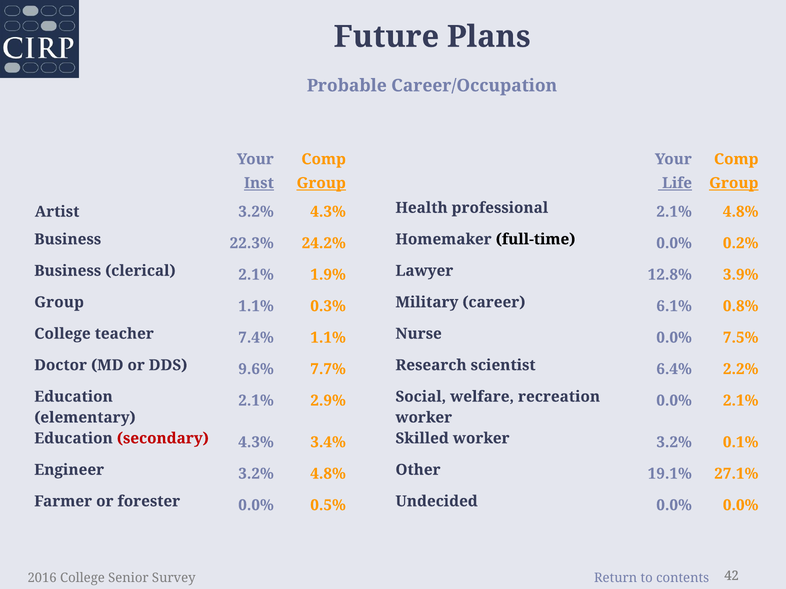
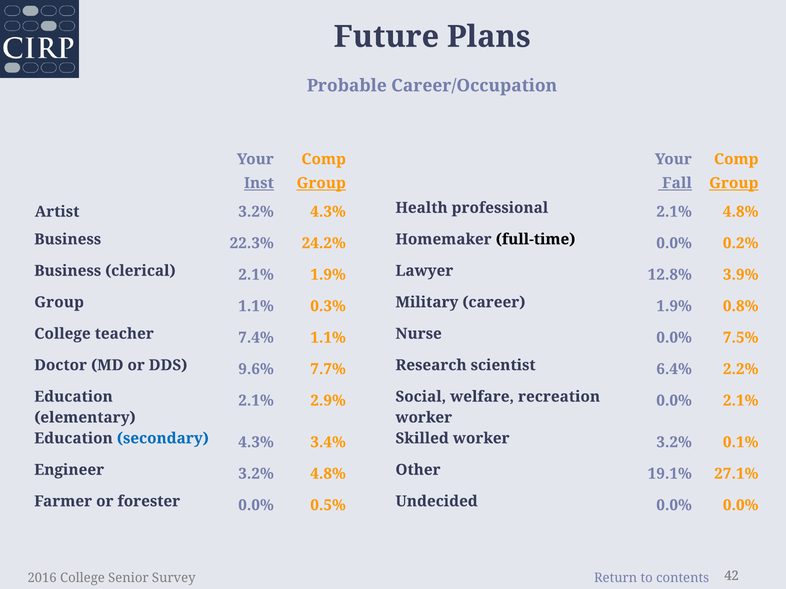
Life: Life -> Fall (677, 183)
career 6.1%: 6.1% -> 1.9% (674, 306)
secondary colour: red -> blue (163, 439)
